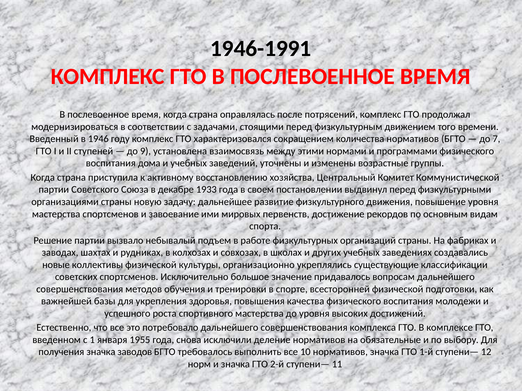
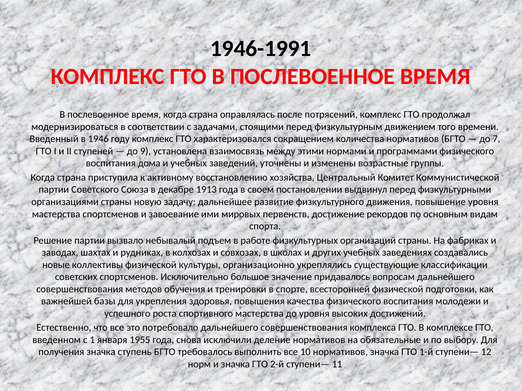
1933: 1933 -> 1913 (206, 190)
значка заводов: заводов -> ступень (135, 352)
